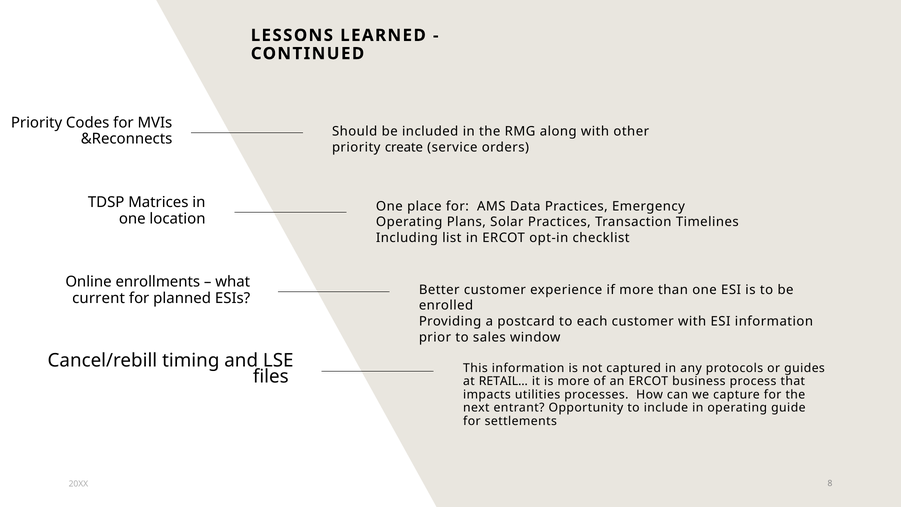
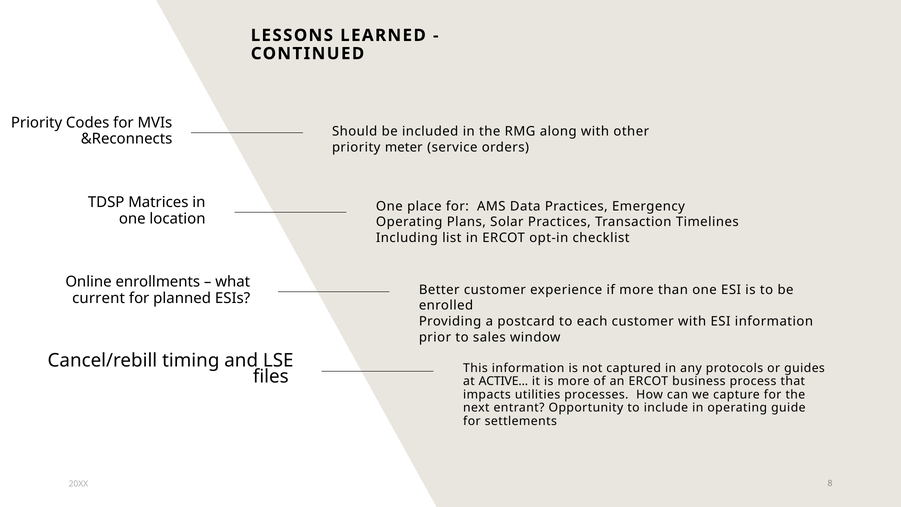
create: create -> meter (404, 147)
RETAIL…: RETAIL… -> ACTIVE… (503, 381)
